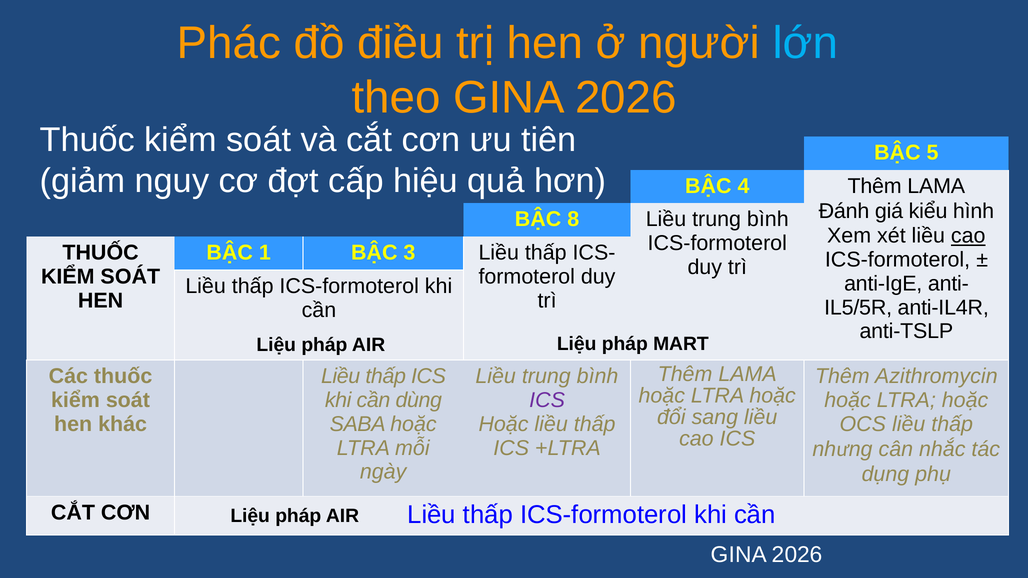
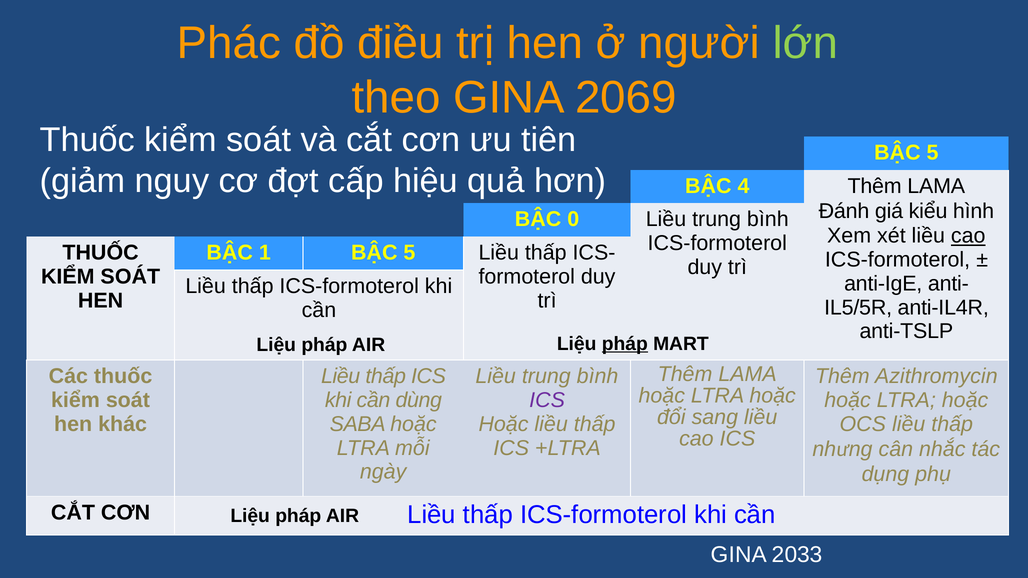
lớn colour: light blue -> light green (805, 43)
theo GINA 2026: 2026 -> 2069 (626, 98)
8: 8 -> 0 (573, 219)
1 BẬC 3: 3 -> 5 (409, 253)
pháp underline: none -> present (625, 344)
2026: 2026 -> 2033 (797, 555)
